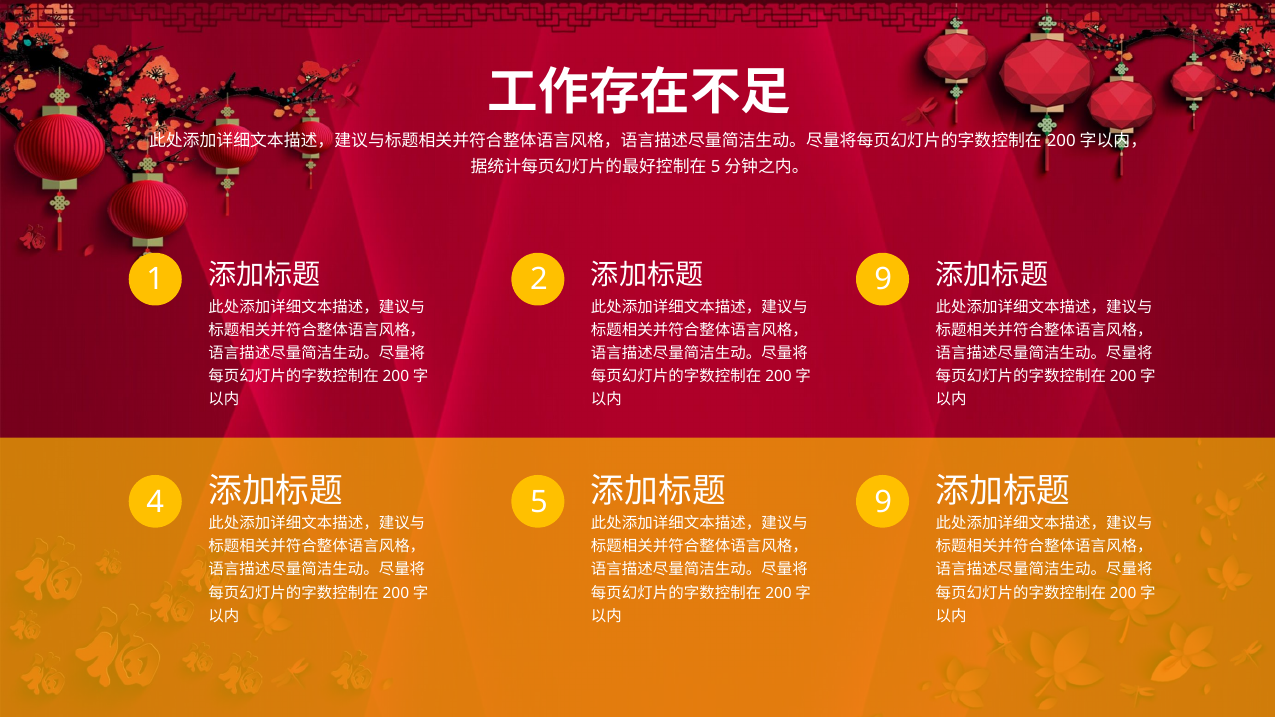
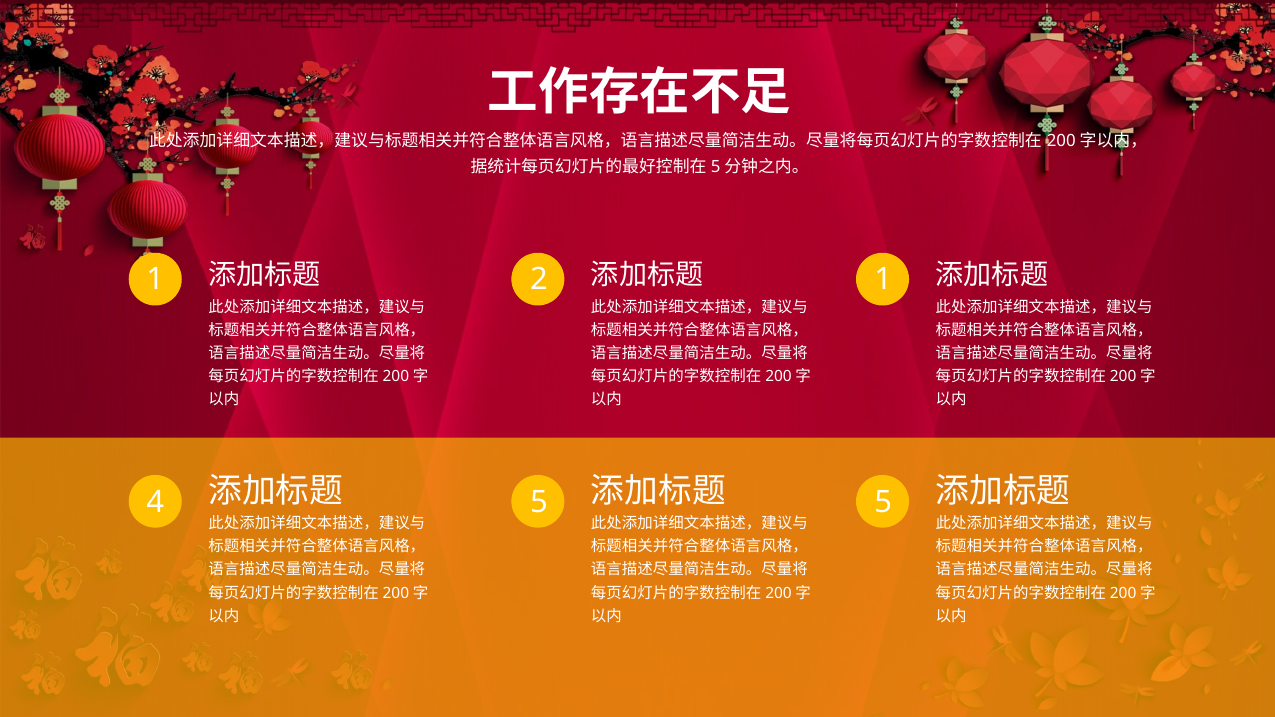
2 9: 9 -> 1 (883, 279)
5 9: 9 -> 5 (883, 503)
